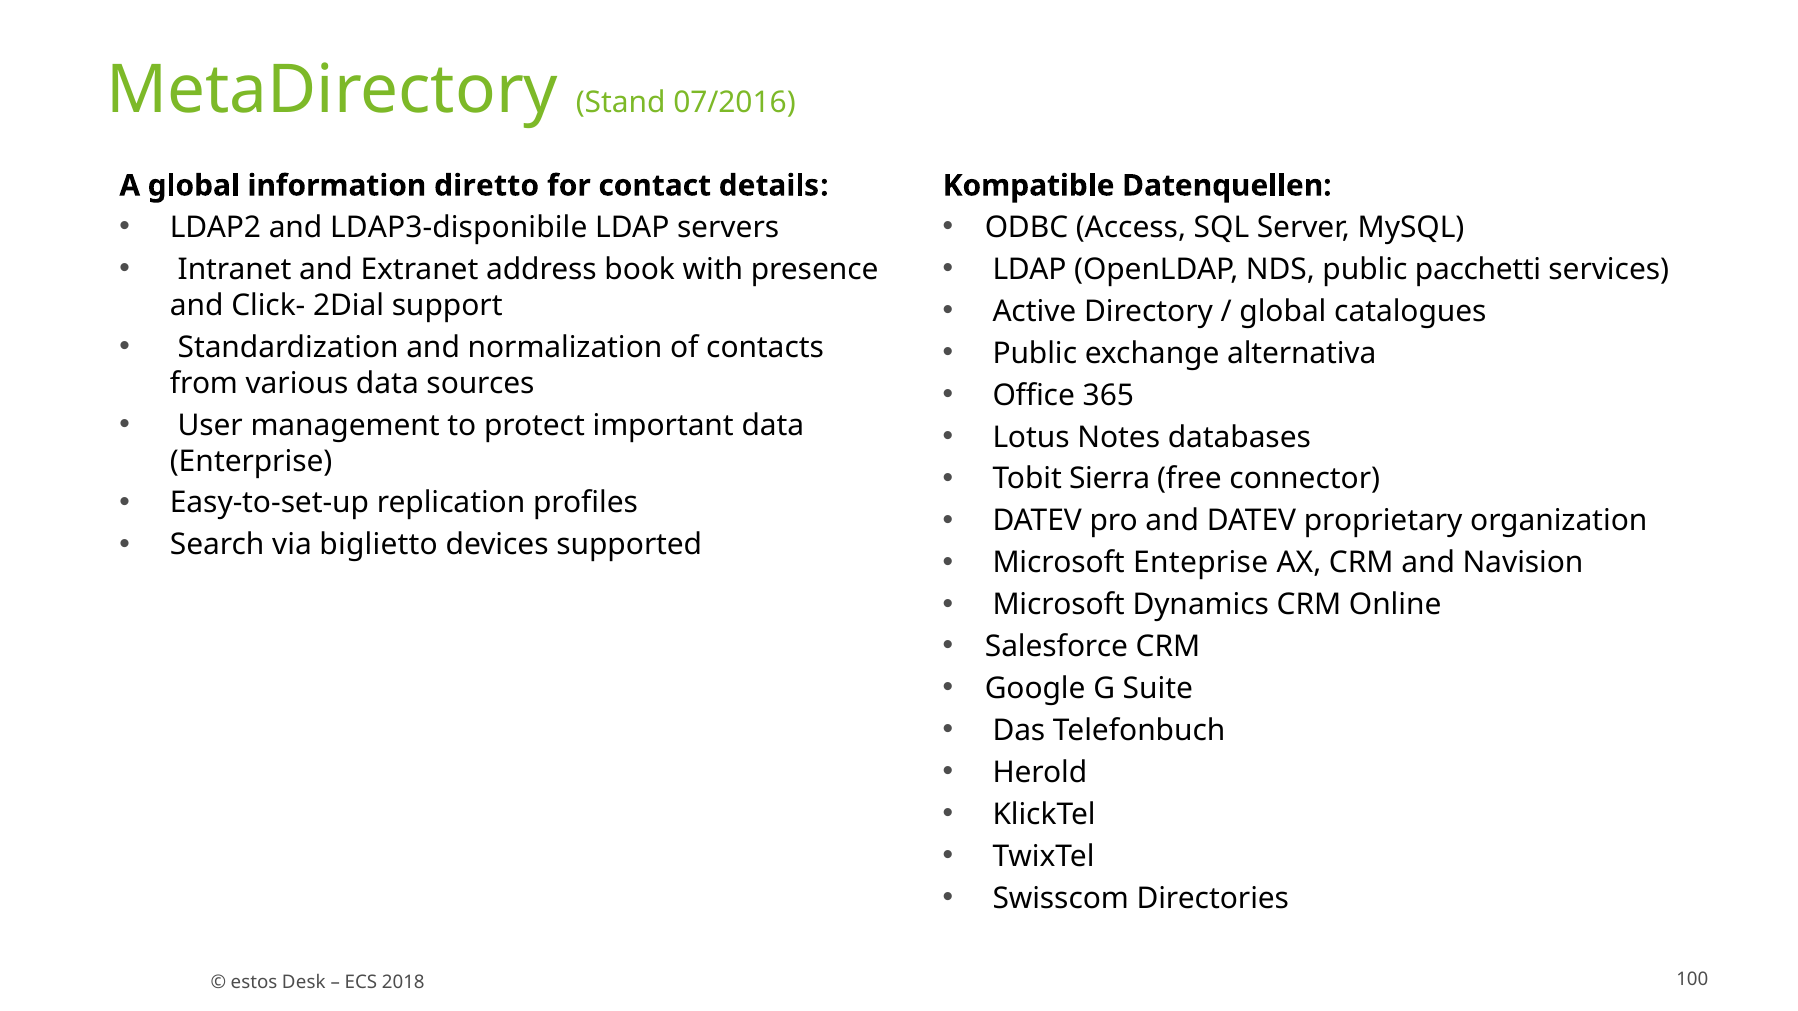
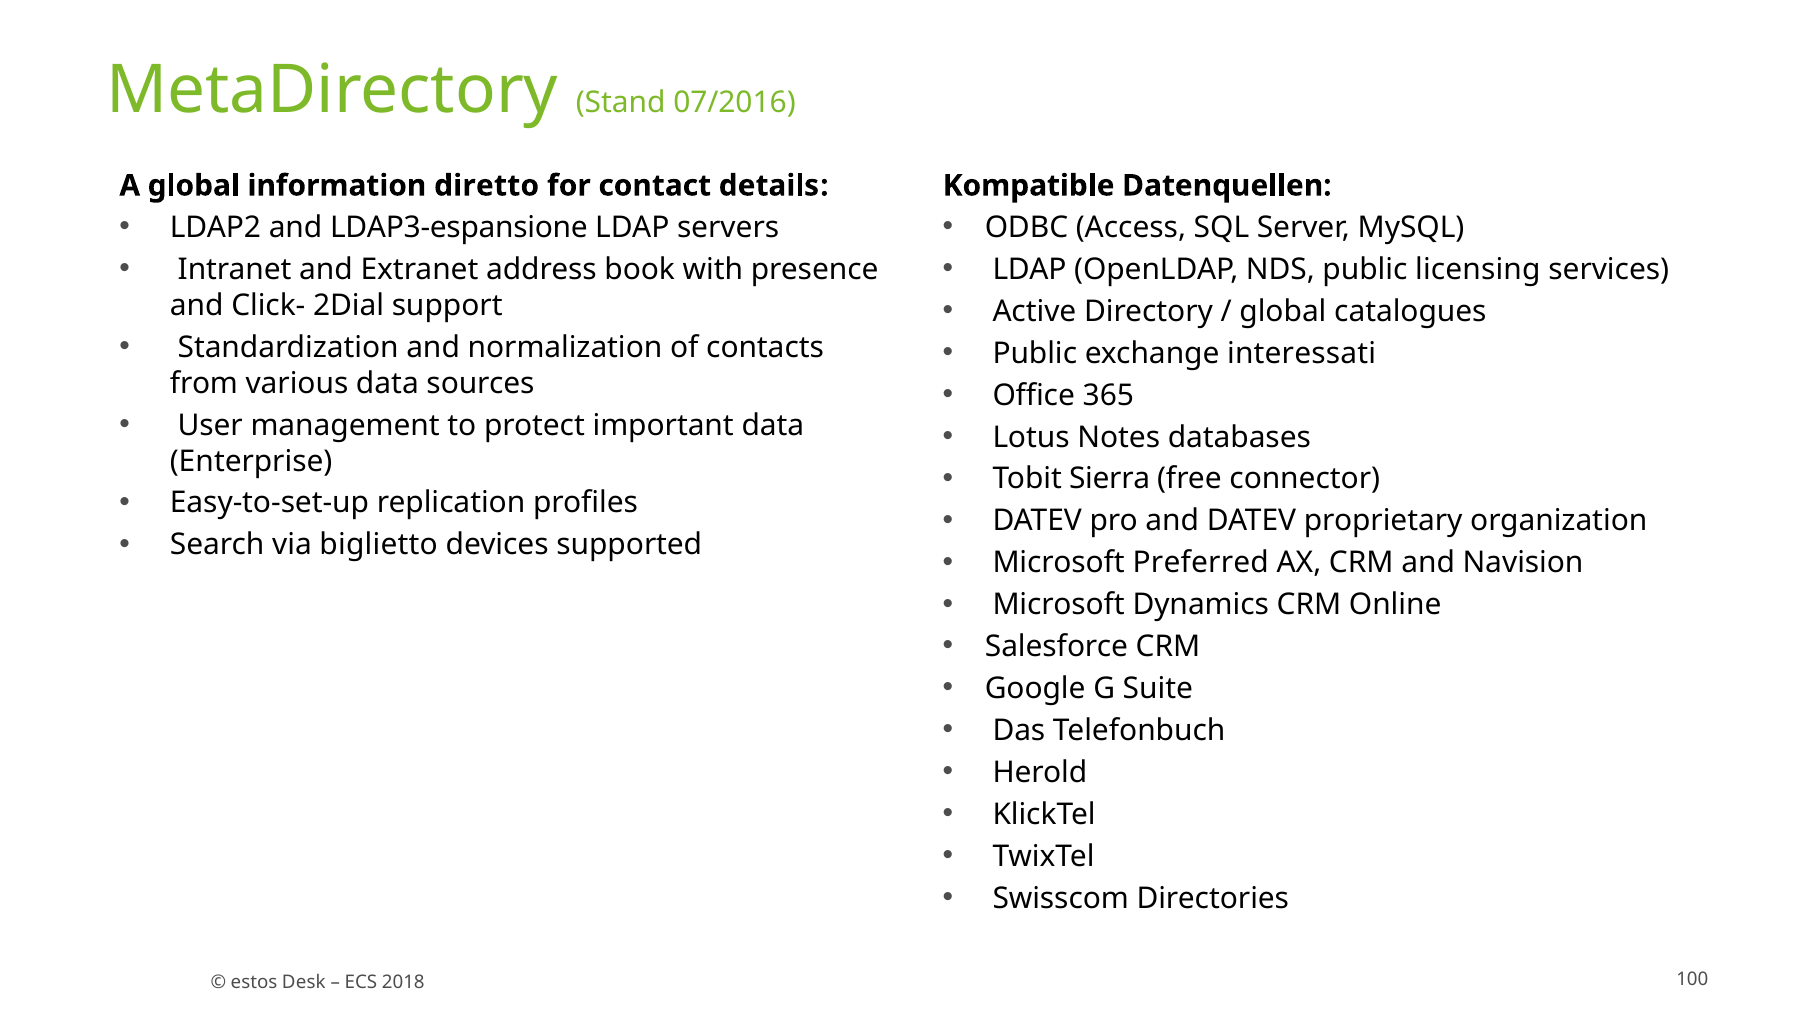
LDAP3-disponibile: LDAP3-disponibile -> LDAP3-espansione (459, 228)
pacchetti: pacchetti -> licensing (1478, 270)
alternativa: alternativa -> interessati (1302, 353)
Enteprise: Enteprise -> Preferred (1201, 563)
